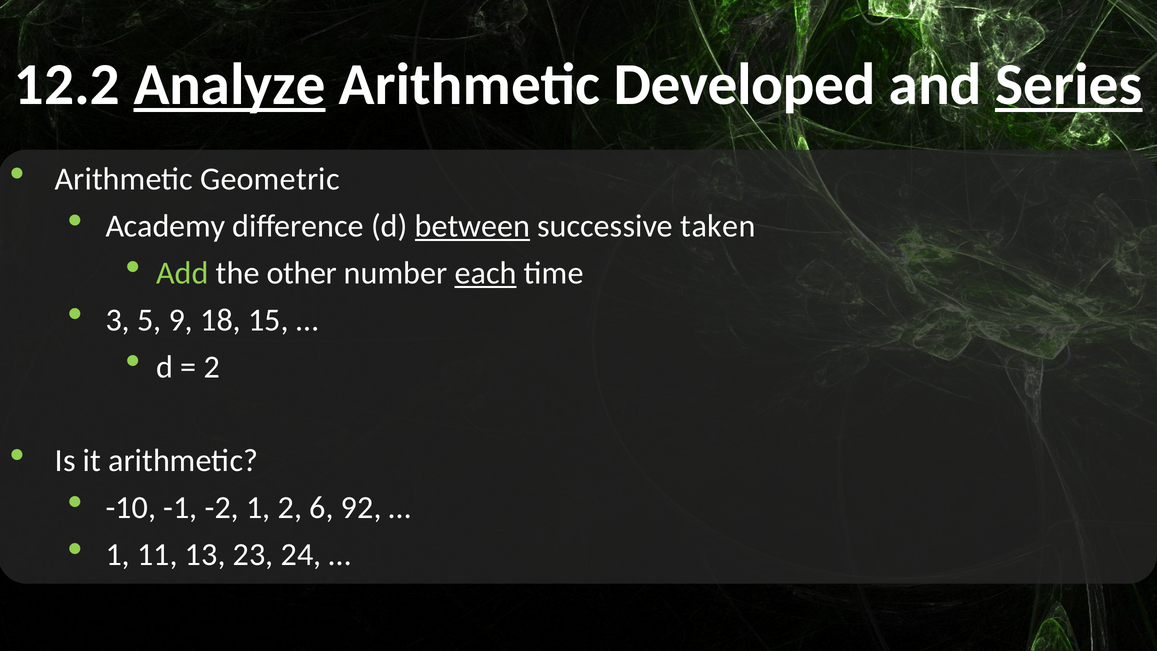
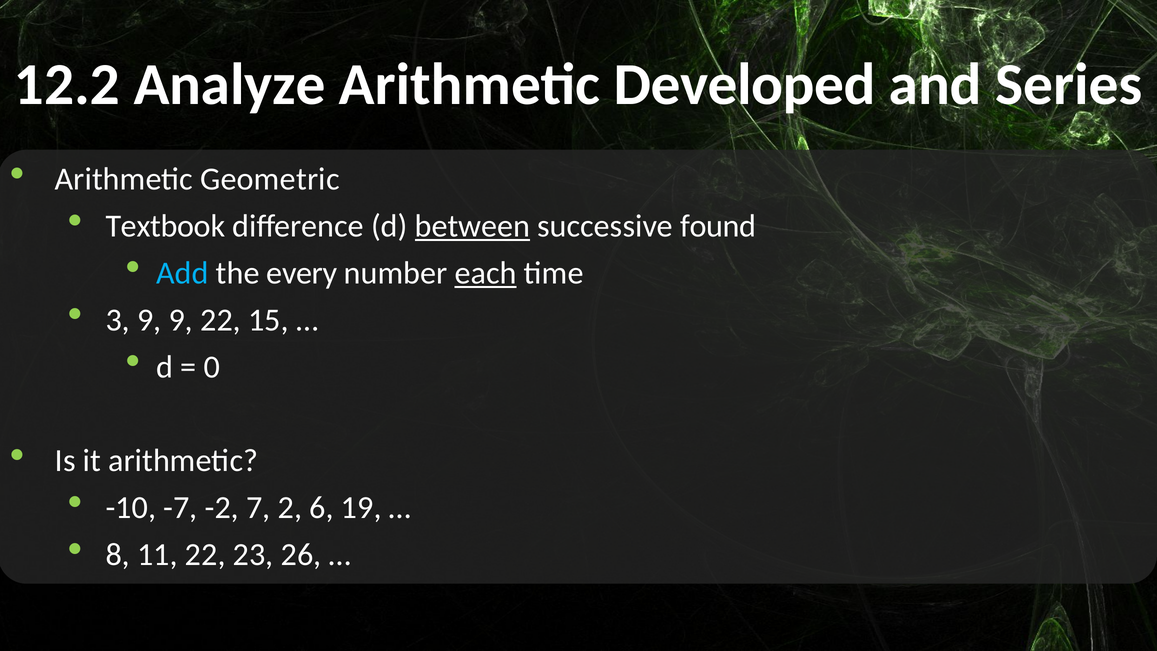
Analyze underline: present -> none (230, 84)
Series underline: present -> none (1069, 84)
Academy: Academy -> Textbook (165, 226)
taken: taken -> found (718, 226)
Add colour: light green -> light blue (182, 273)
other: other -> every (302, 273)
3 5: 5 -> 9 (149, 320)
9 18: 18 -> 22 (221, 320)
2: 2 -> 0 (212, 367)
-1: -1 -> -7 (180, 508)
-2 1: 1 -> 7 (258, 508)
92: 92 -> 19 (361, 508)
1: 1 -> 8 (118, 555)
11 13: 13 -> 22 (205, 555)
24: 24 -> 26 (301, 555)
